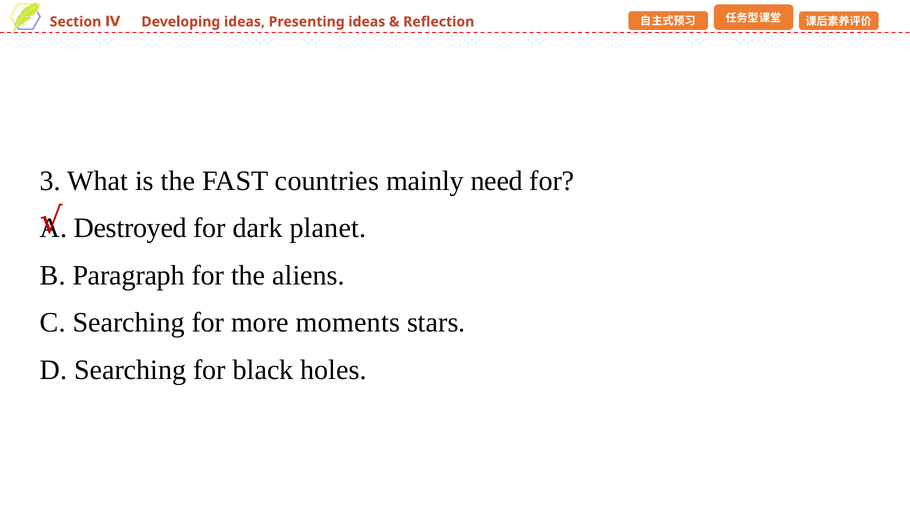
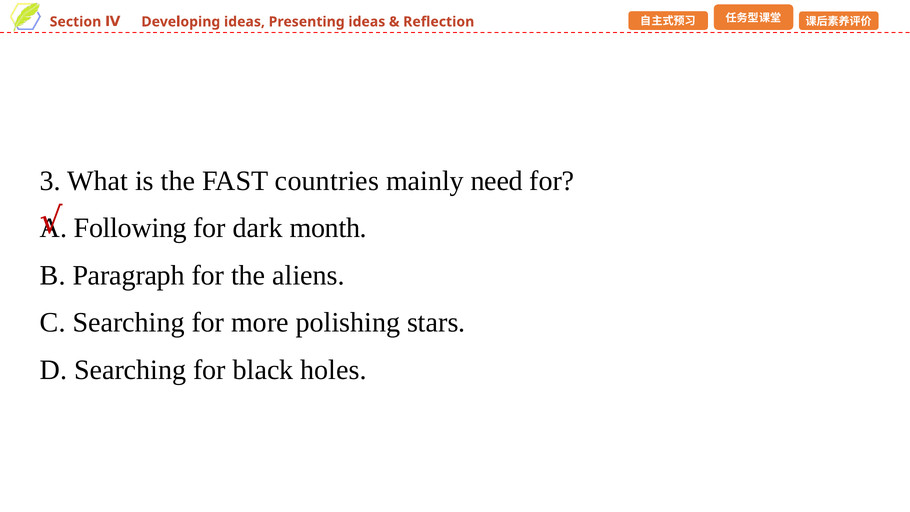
Destroyed: Destroyed -> Following (130, 228)
planet: planet -> month (328, 228)
moments: moments -> polishing (348, 323)
